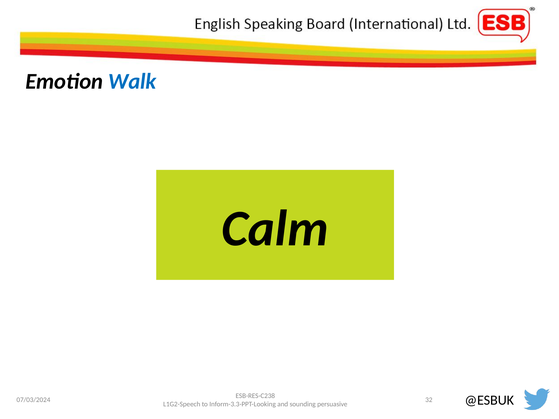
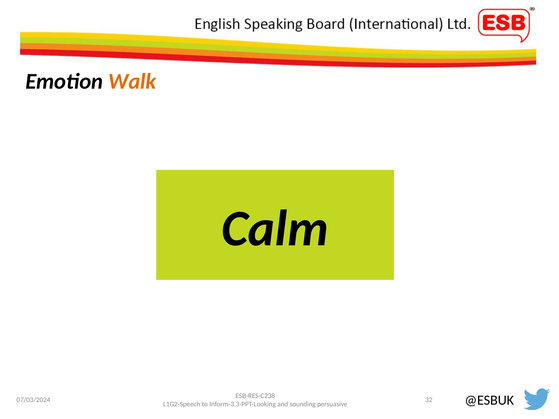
Walk colour: blue -> orange (132, 81)
